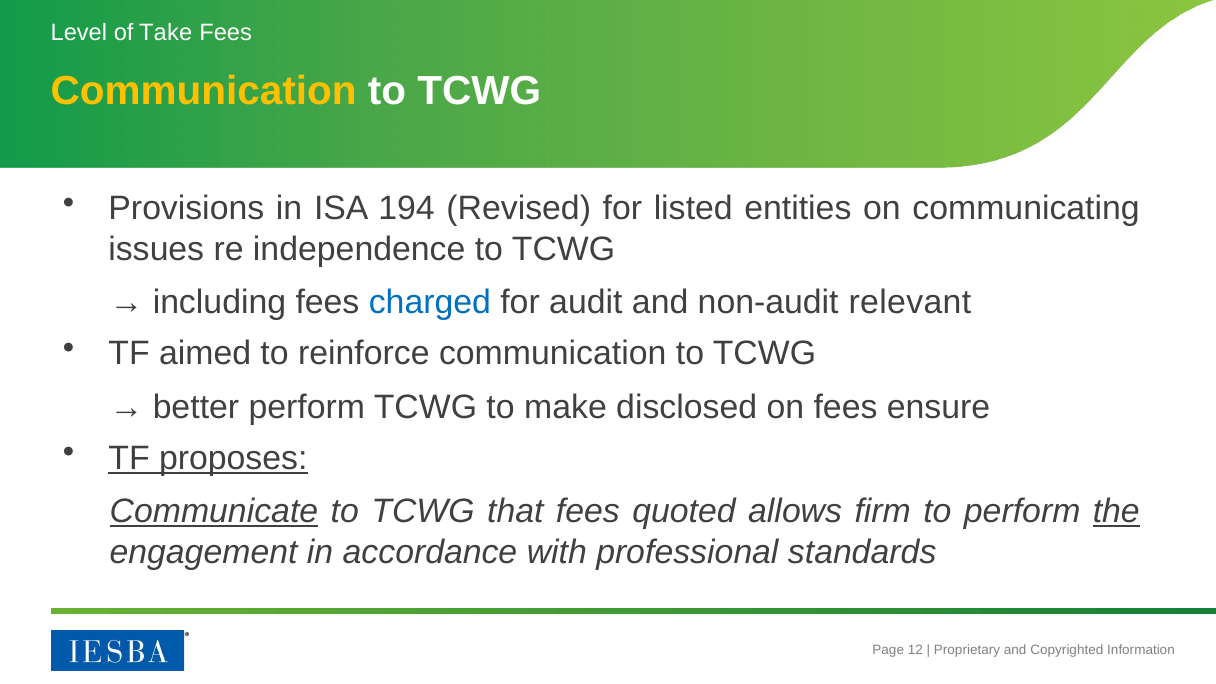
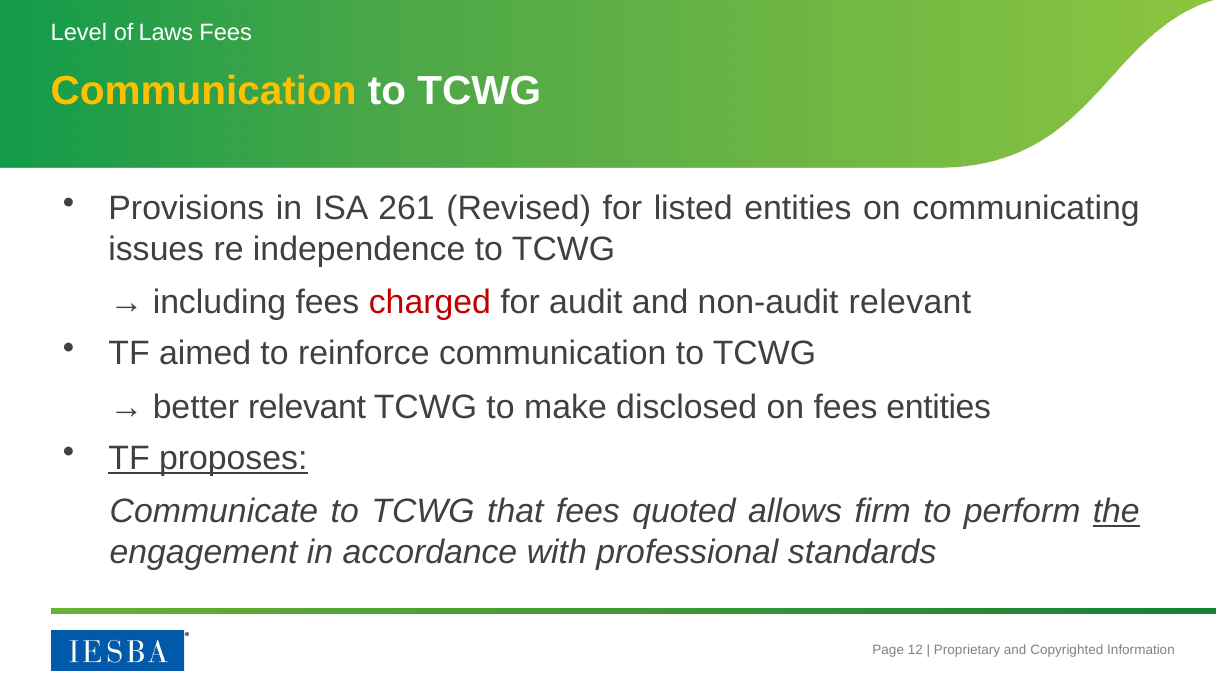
Take: Take -> Laws (166, 32)
194: 194 -> 261 (407, 209)
charged colour: blue -> red (430, 303)
better perform: perform -> relevant (307, 407)
fees ensure: ensure -> entities (939, 407)
Communicate underline: present -> none (214, 512)
